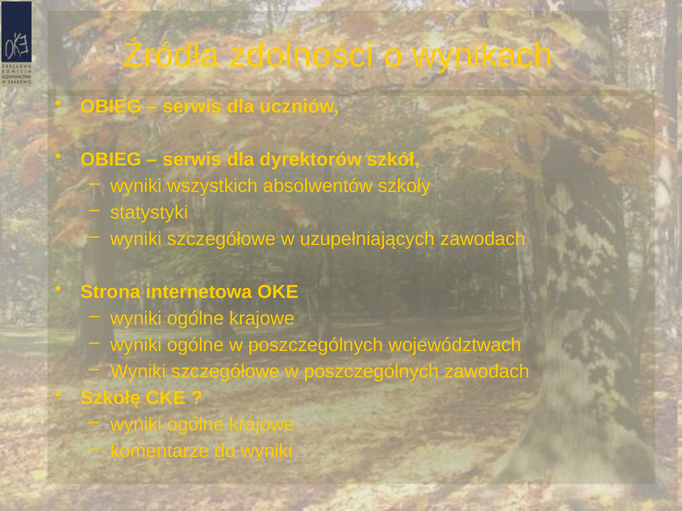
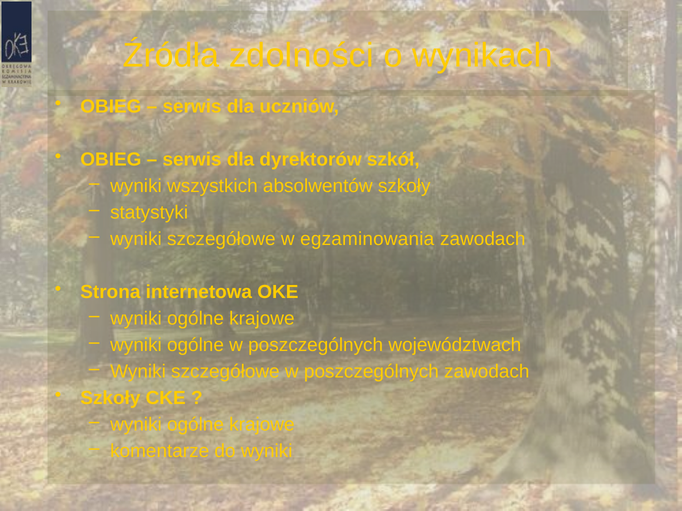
uzupełniających: uzupełniających -> egzaminowania (367, 239)
Szkołę: Szkołę -> Szkoły (110, 398)
